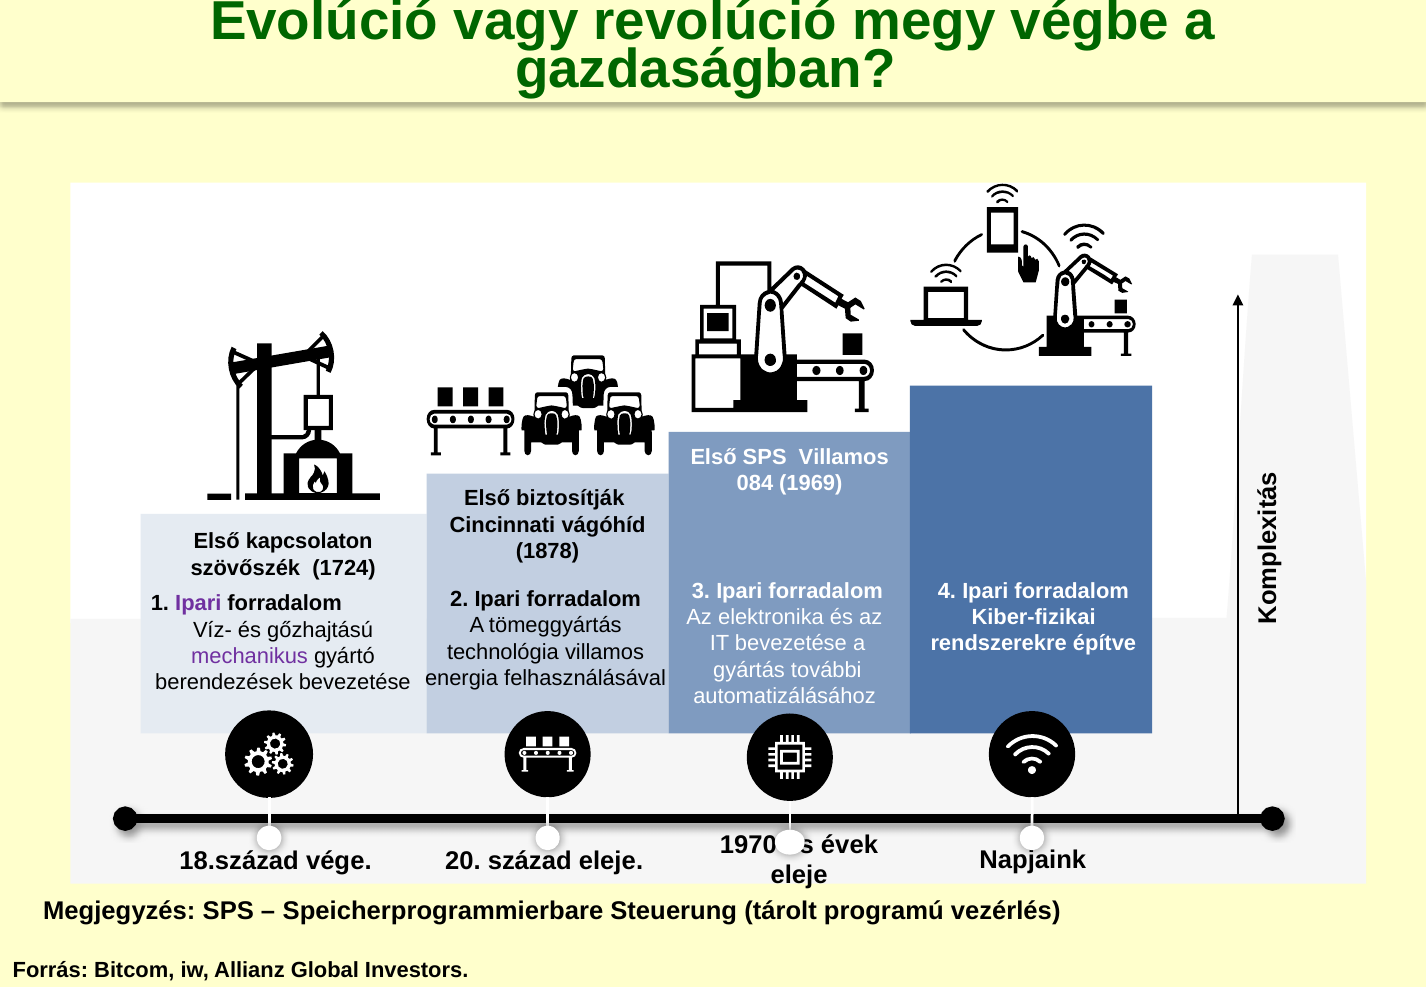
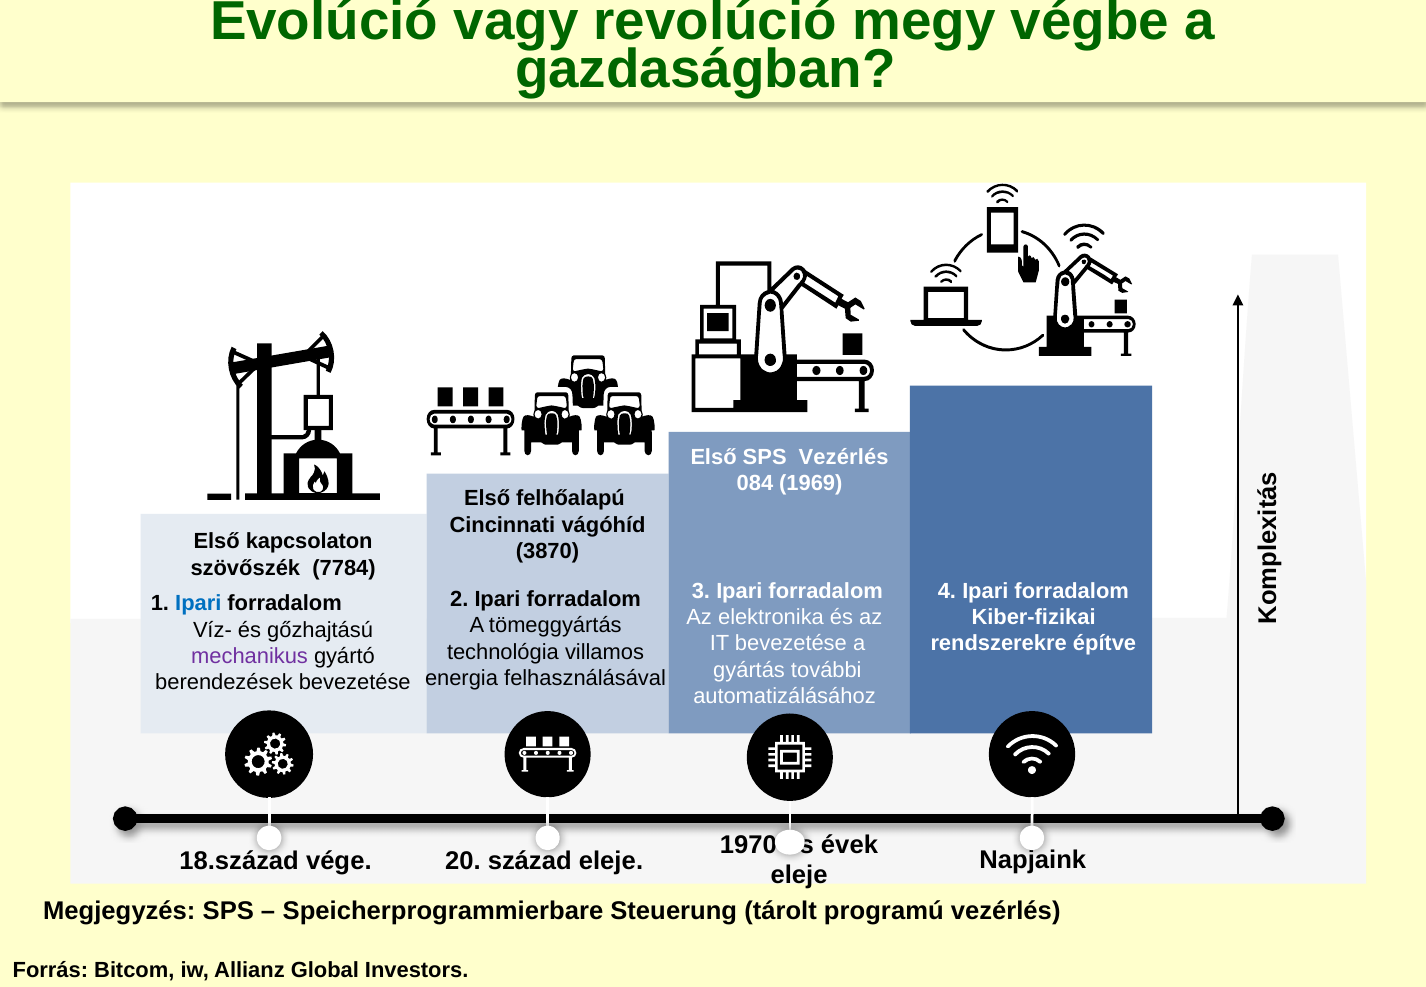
SPS Villamos: Villamos -> Vezérlés (844, 457)
biztosítják: biztosítják -> felhőalapú (570, 499)
1878: 1878 -> 3870 (547, 551)
1724: 1724 -> 7784 (344, 568)
Ipari colour: purple -> blue (198, 604)
